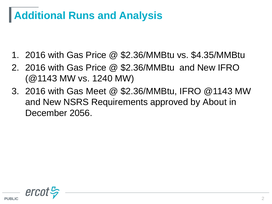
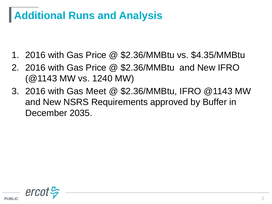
About: About -> Buffer (215, 102)
2056: 2056 -> 2035 (81, 113)
